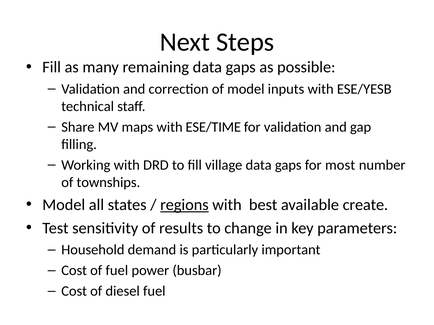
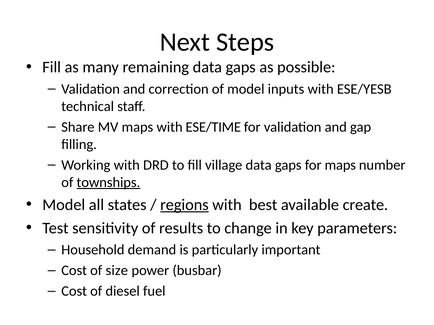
for most: most -> maps (340, 165)
townships underline: none -> present (108, 183)
of fuel: fuel -> size (117, 271)
